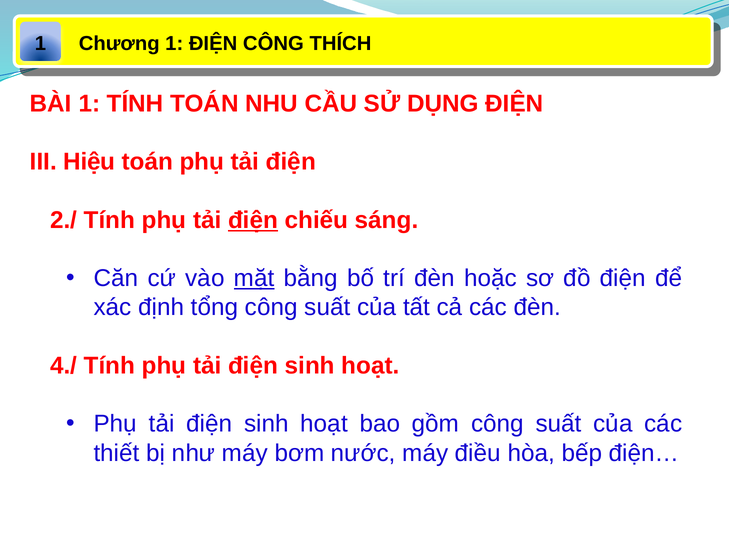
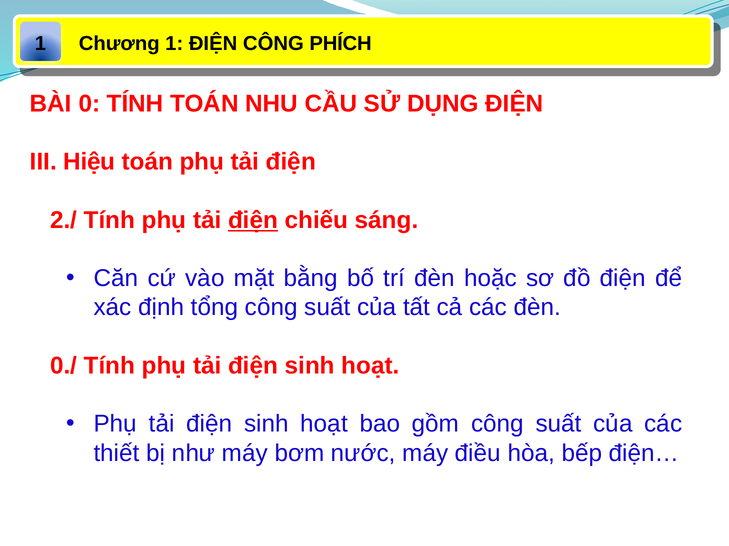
THÍCH: THÍCH -> PHÍCH (341, 44)
BÀI 1: 1 -> 0 (89, 104)
mặt underline: present -> none (254, 279)
4./: 4./ -> 0./ (64, 366)
